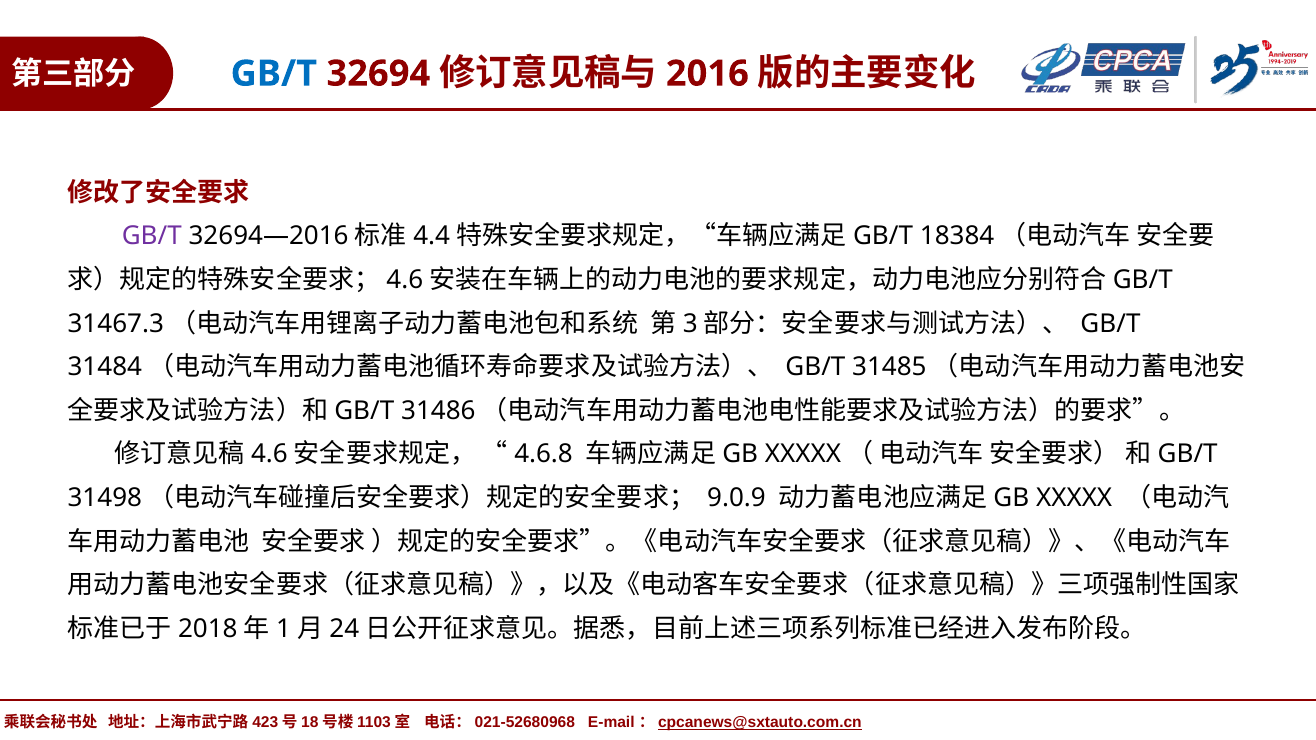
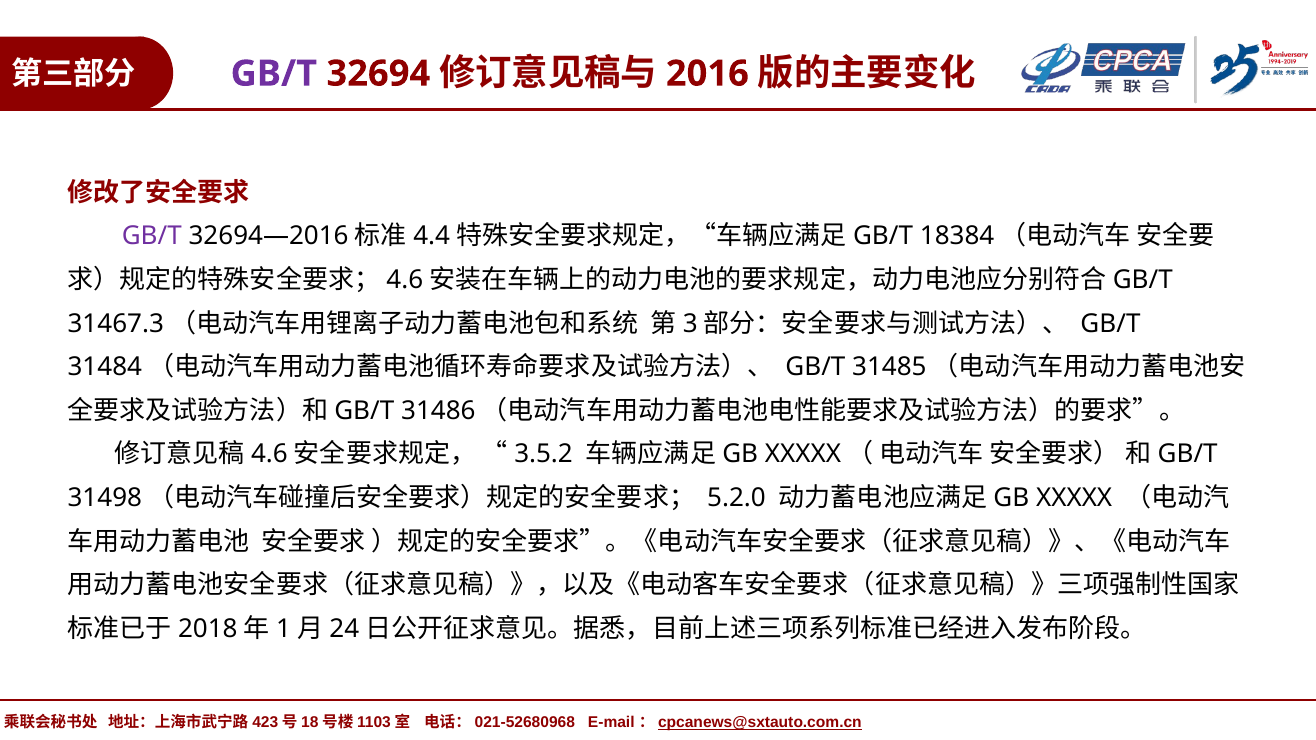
GB/T colour: blue -> purple (274, 74)
4.6.8: 4.6.8 -> 3.5.2 (544, 455)
9.0.9: 9.0.9 -> 5.2.0 (737, 498)
